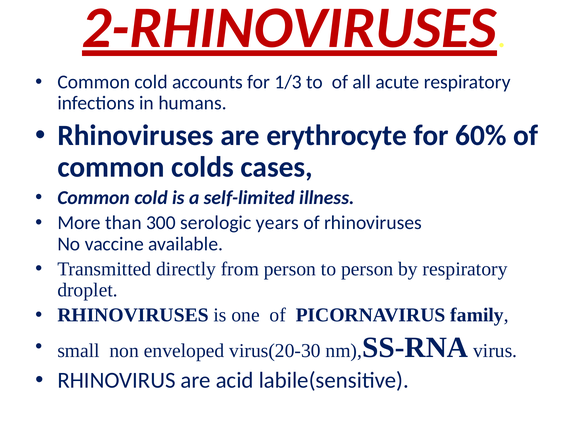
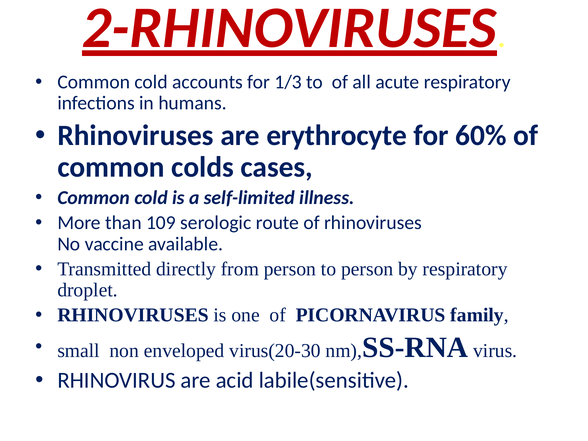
300: 300 -> 109 (161, 223)
years: years -> route (277, 223)
